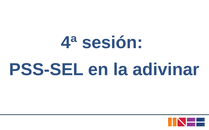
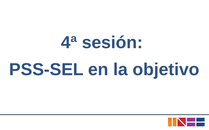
adivinar: adivinar -> objetivo (166, 70)
